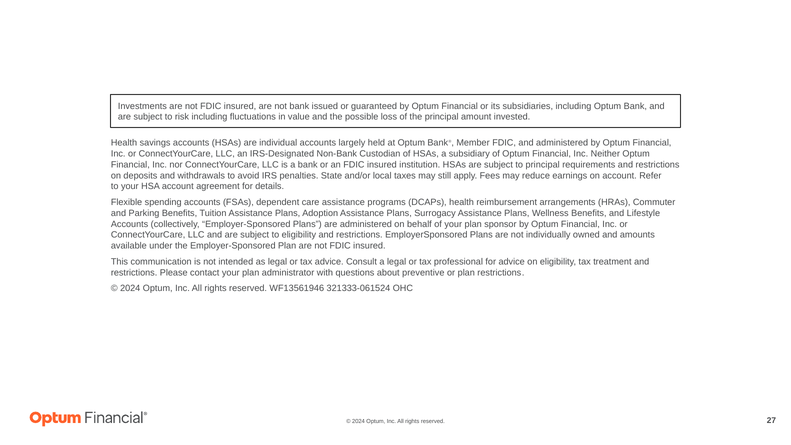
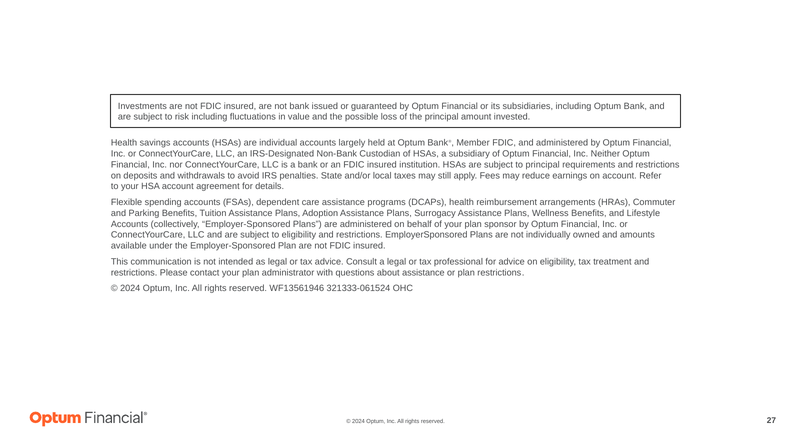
about preventive: preventive -> assistance (423, 272)
